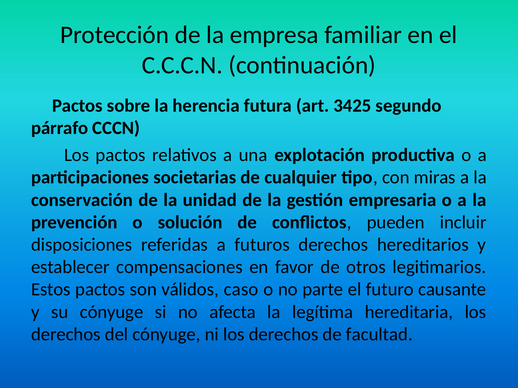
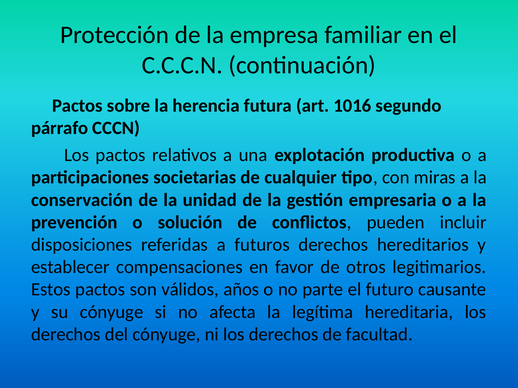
3425: 3425 -> 1016 (352, 106)
caso: caso -> años (241, 290)
